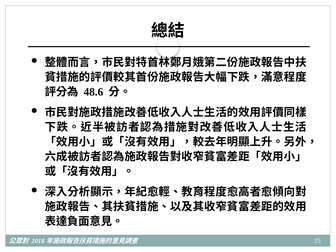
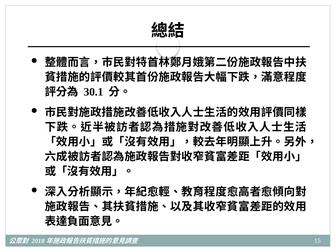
48.6: 48.6 -> 30.1 (93, 92)
